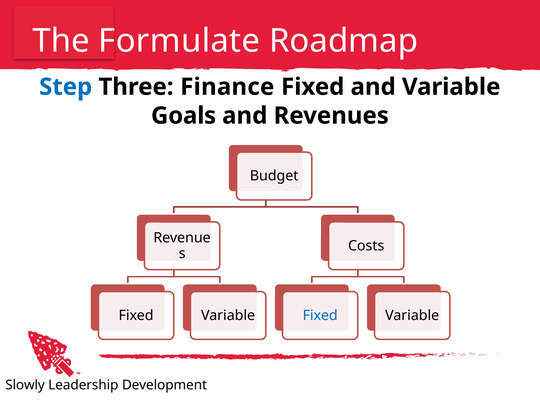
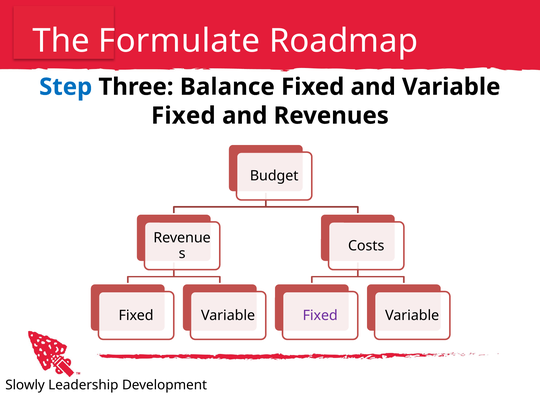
Finance: Finance -> Balance (227, 87)
Goals: Goals -> Fixed (183, 116)
Fixed colour: blue -> purple (320, 315)
